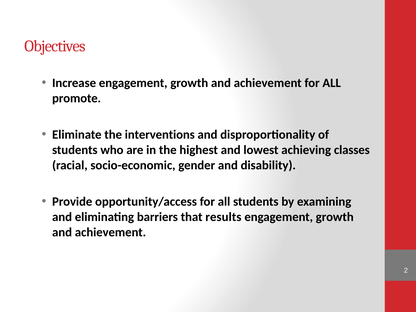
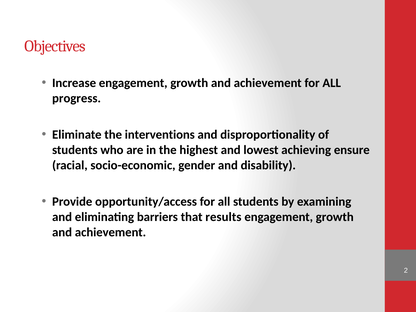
promote: promote -> progress (77, 98)
classes: classes -> ensure (352, 150)
